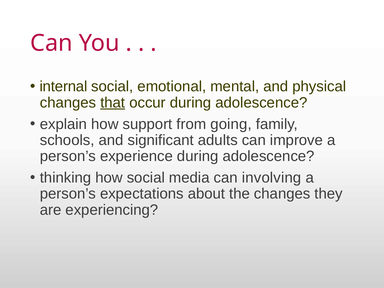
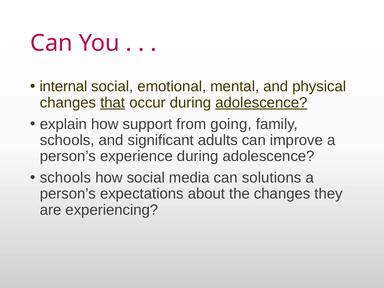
adolescence underline: none -> present (261, 103)
thinking: thinking -> schools (65, 178)
involving: involving -> solutions (272, 178)
